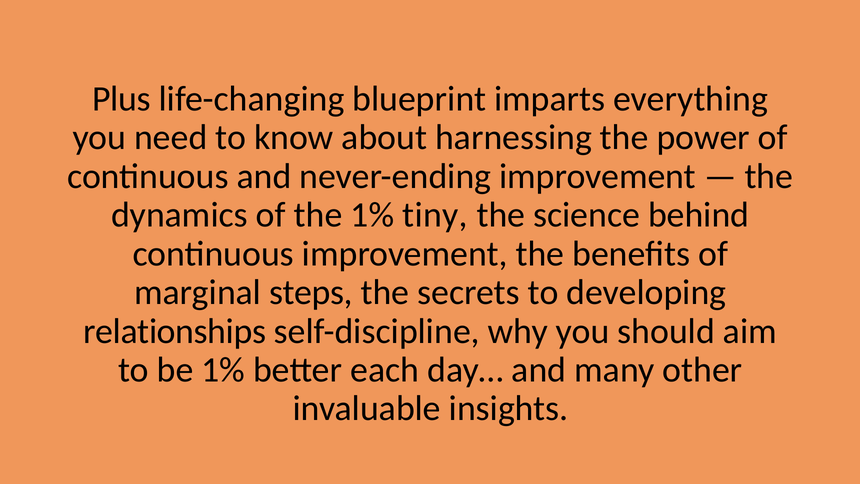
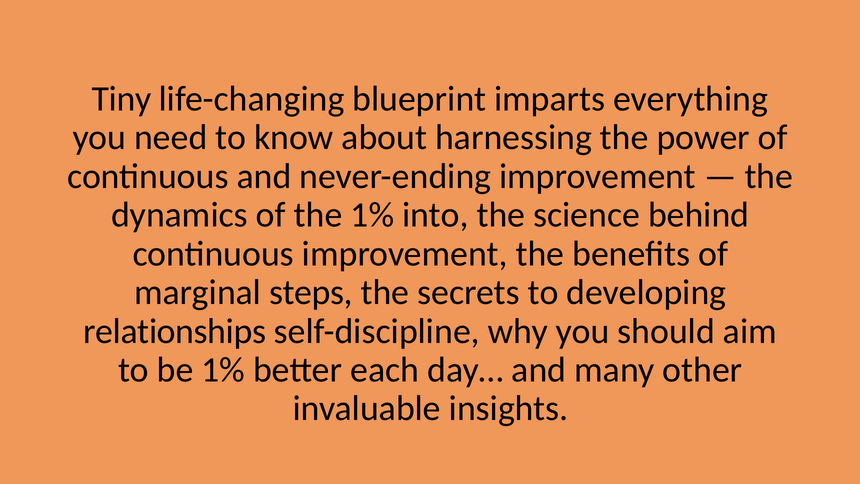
Plus: Plus -> Tiny (122, 99)
tiny: tiny -> into (435, 215)
